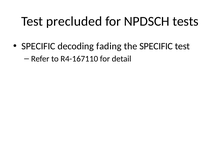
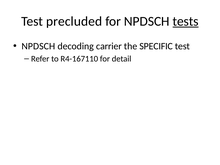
tests underline: none -> present (186, 21)
SPECIFIC: SPECIFIC -> NPDSCH (38, 46)
fading: fading -> carrier (109, 46)
